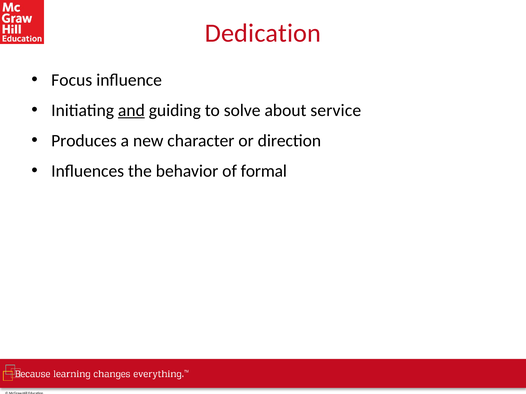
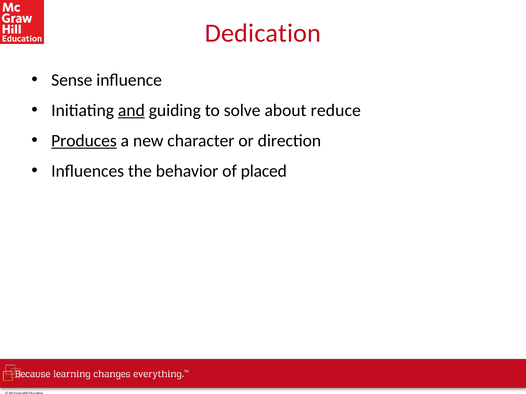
Focus: Focus -> Sense (72, 80)
service: service -> reduce (336, 110)
Produces underline: none -> present (84, 141)
formal: formal -> placed (264, 171)
